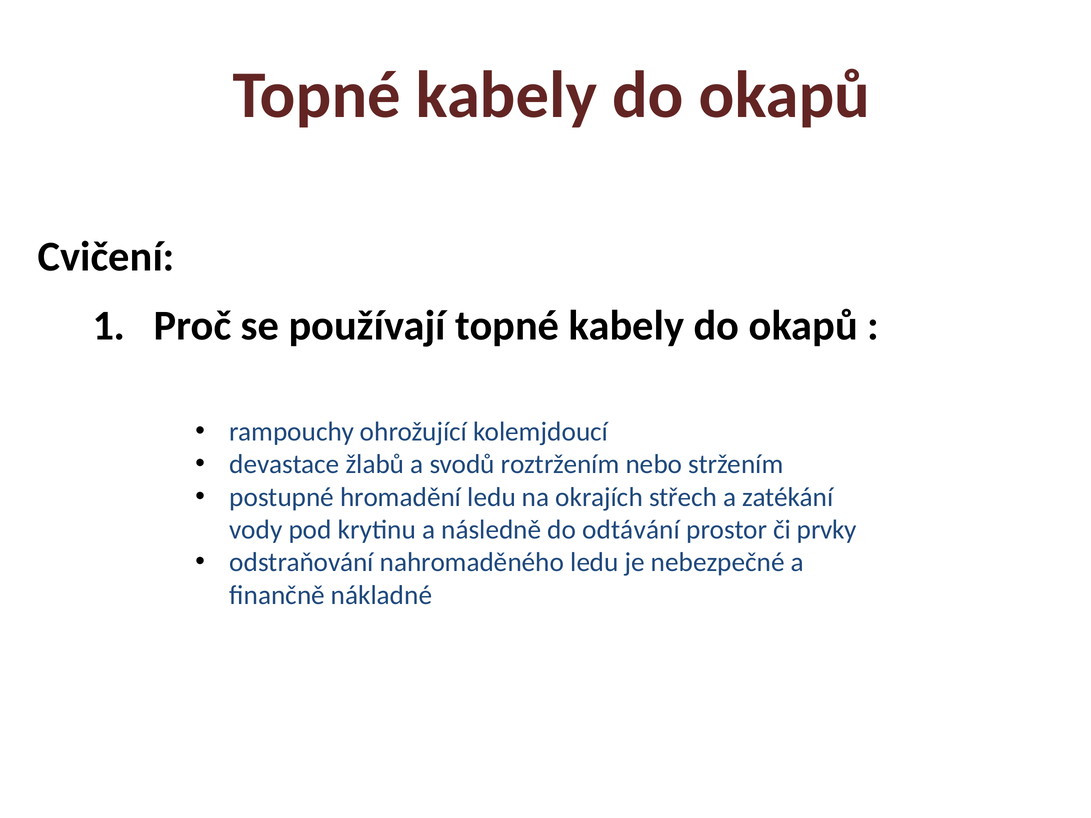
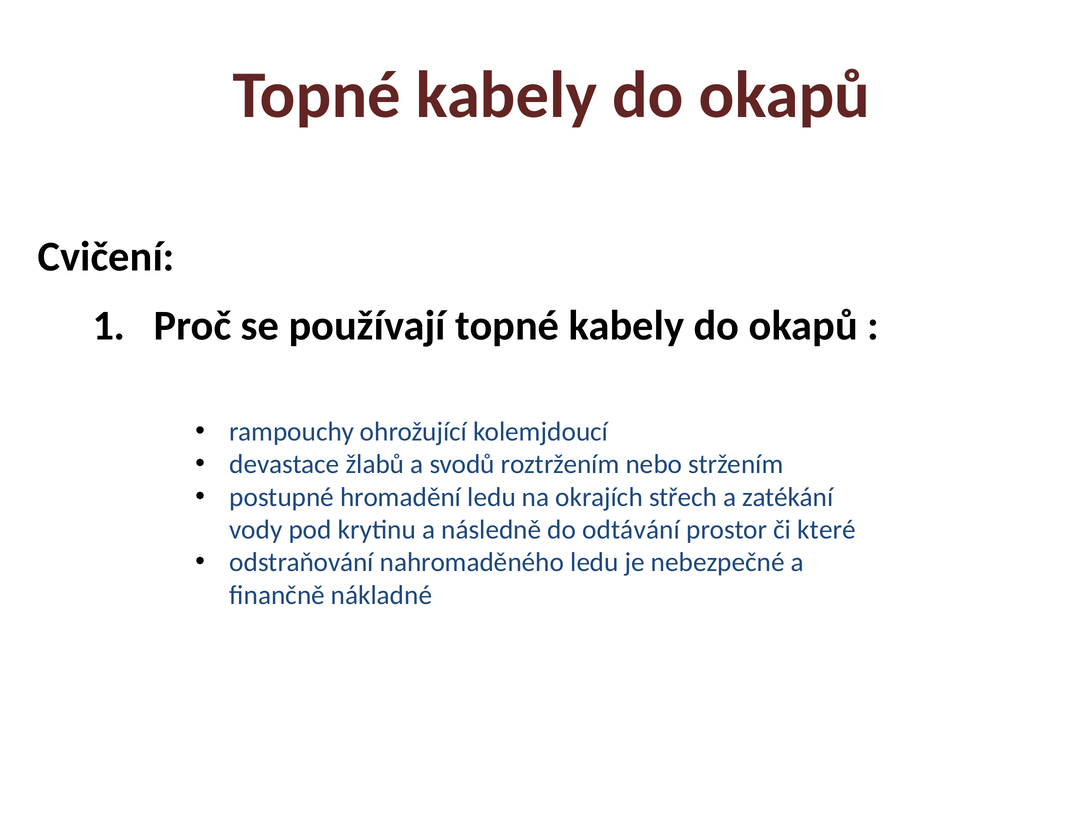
prvky: prvky -> které (827, 530)
